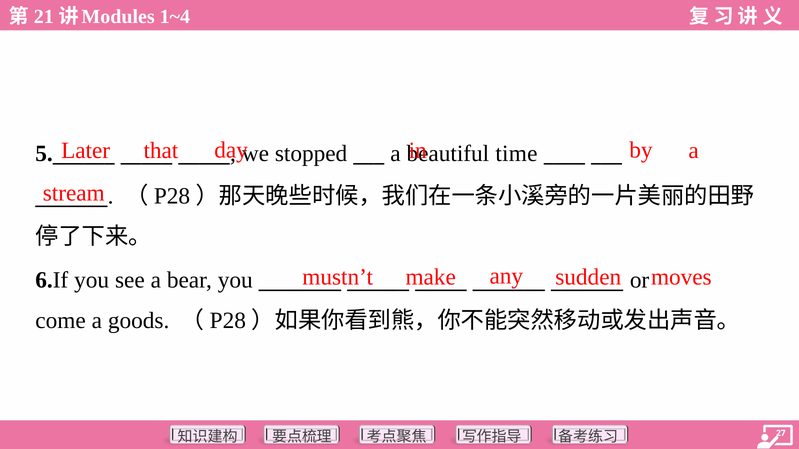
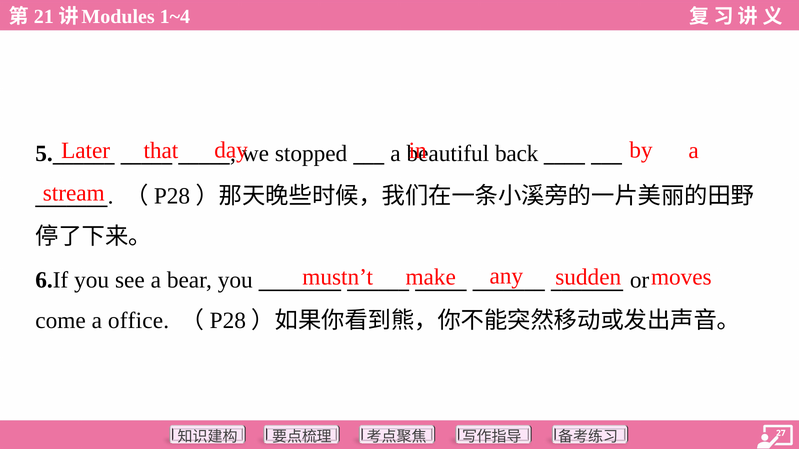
time: time -> back (517, 154)
goods: goods -> office (139, 321)
